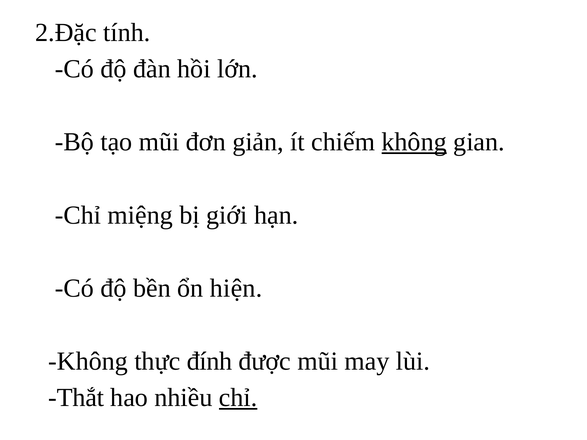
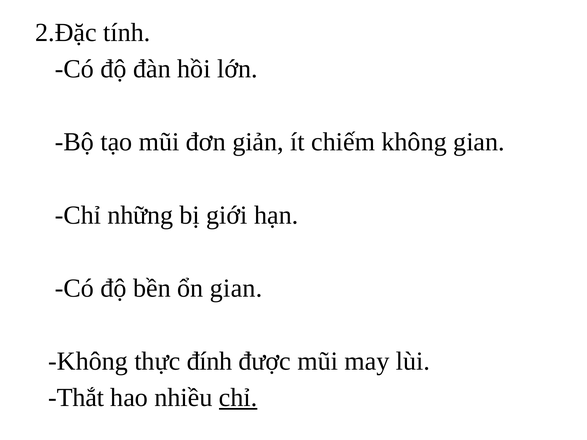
không underline: present -> none (414, 142)
miệng: miệng -> những (140, 215)
ổn hiện: hiện -> gian (236, 288)
